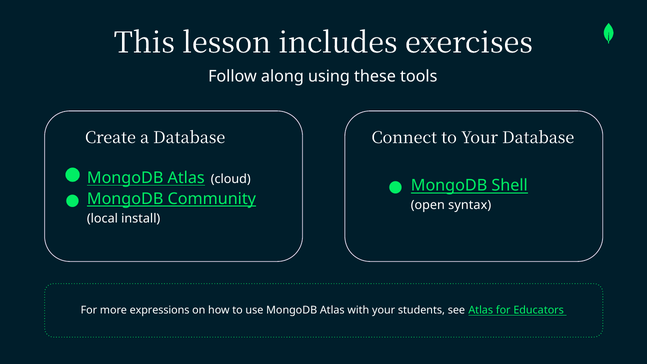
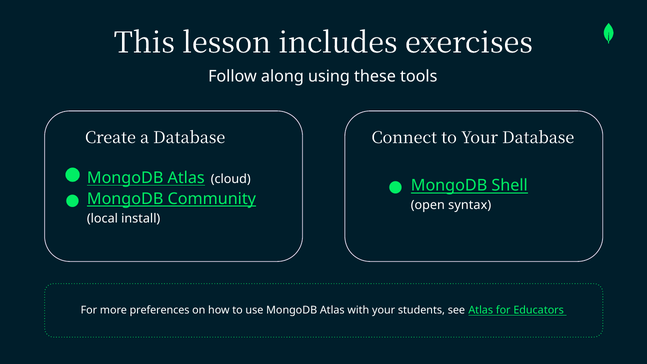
expressions: expressions -> preferences (160, 310)
